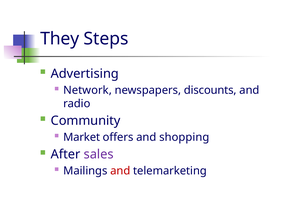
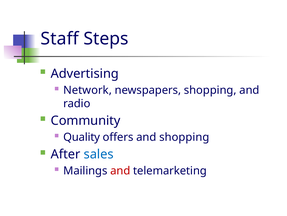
They: They -> Staff (60, 39)
newspapers discounts: discounts -> shopping (210, 90)
Market: Market -> Quality (82, 137)
sales colour: purple -> blue (99, 154)
